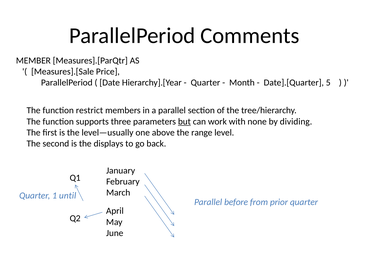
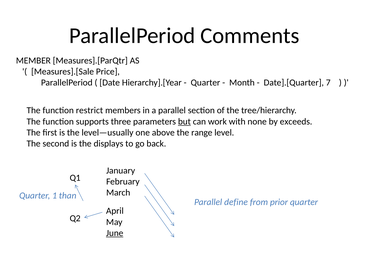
5: 5 -> 7 (328, 83)
dividing: dividing -> exceeds (296, 121)
until: until -> than (68, 195)
before: before -> define (236, 202)
June underline: none -> present (115, 233)
